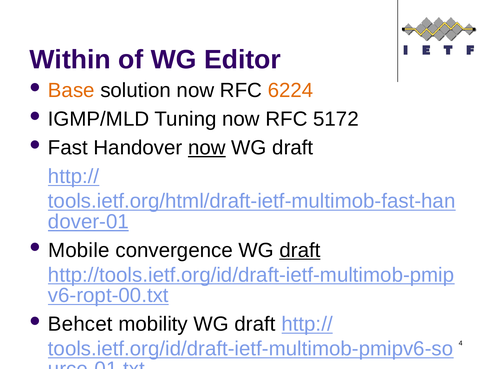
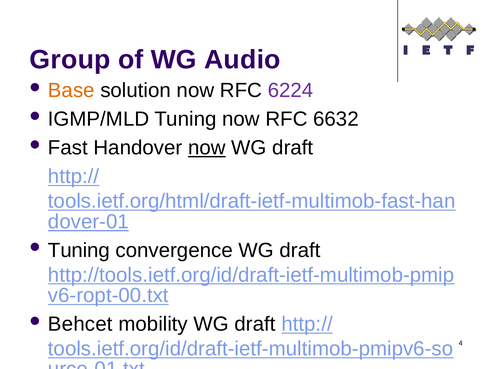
Within: Within -> Group (70, 60)
Editor: Editor -> Audio (242, 60)
6224 colour: orange -> purple (290, 90)
5172: 5172 -> 6632 (336, 119)
Mobile: Mobile -> Tuning (79, 250)
draft underline: present -> none (300, 250)
